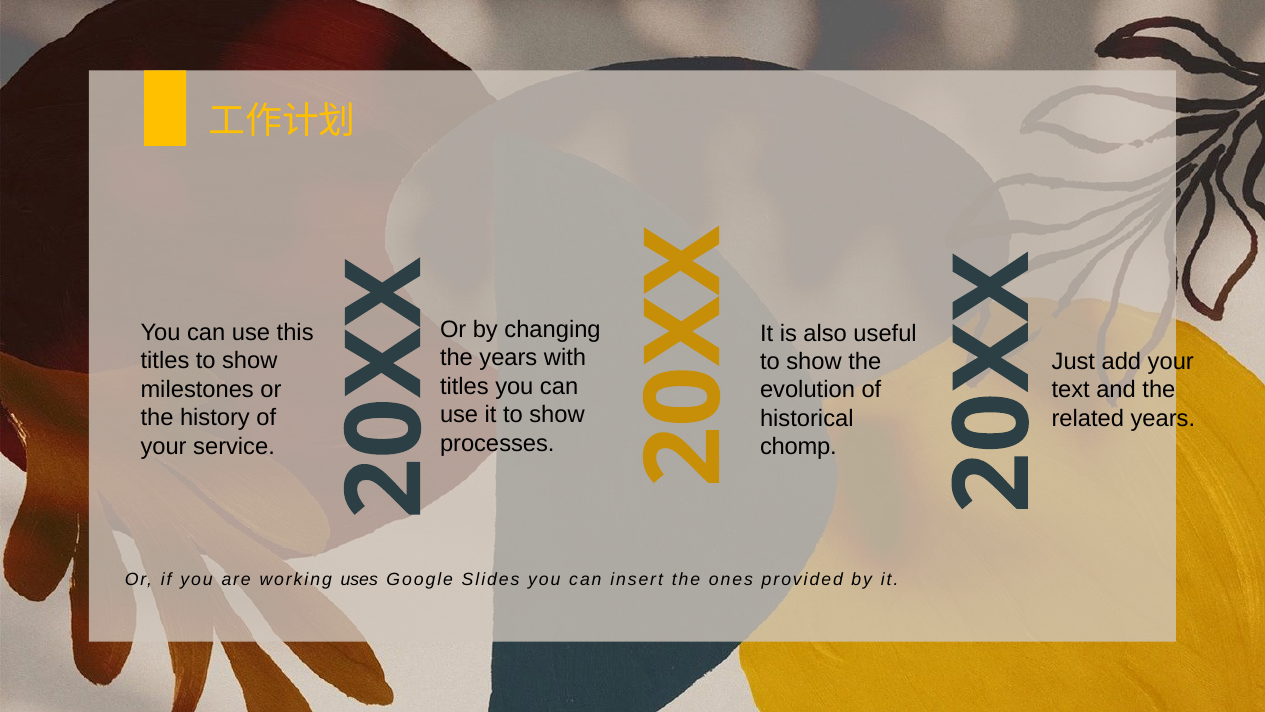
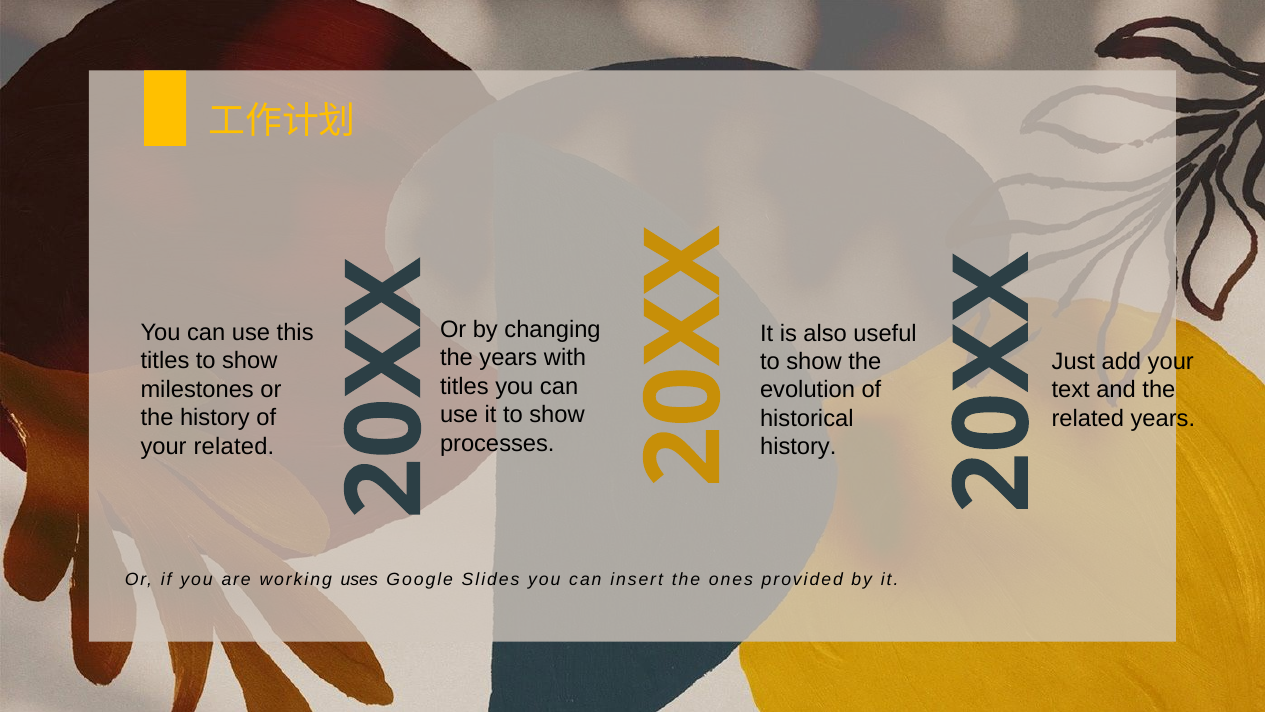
your service: service -> related (234, 446)
chomp: chomp -> history (798, 447)
